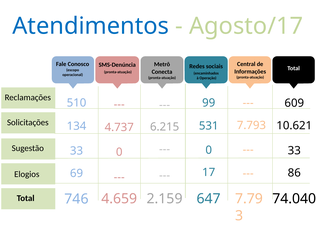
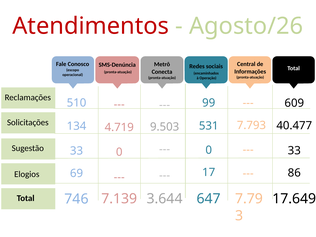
Atendimentos colour: blue -> red (91, 26)
Agosto/17: Agosto/17 -> Agosto/26 (246, 26)
10.621: 10.621 -> 40.477 (294, 126)
6.215: 6.215 -> 9.503 (165, 127)
4.737: 4.737 -> 4.719 (119, 127)
4.659: 4.659 -> 7.139 (119, 199)
2.159: 2.159 -> 3.644 (165, 199)
74.040: 74.040 -> 17.649 (294, 199)
